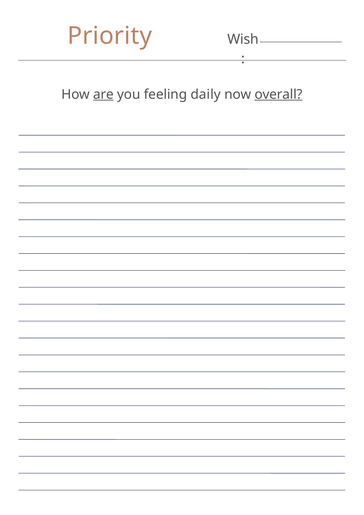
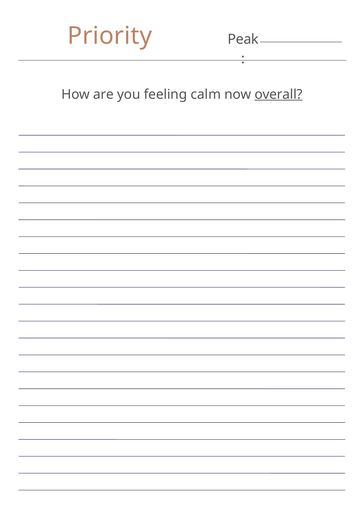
Wish: Wish -> Peak (243, 39)
are underline: present -> none (103, 94)
daily: daily -> calm (206, 94)
